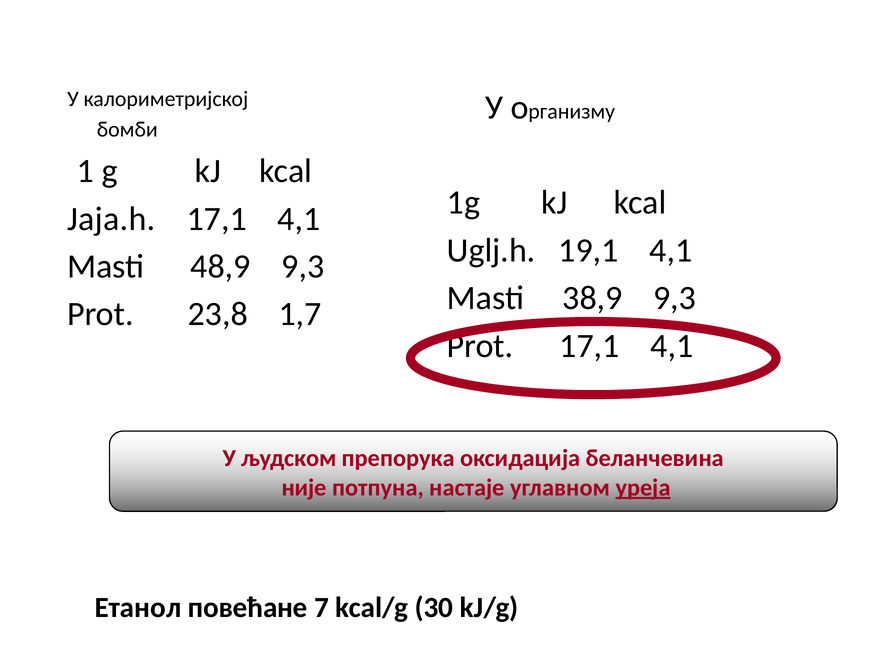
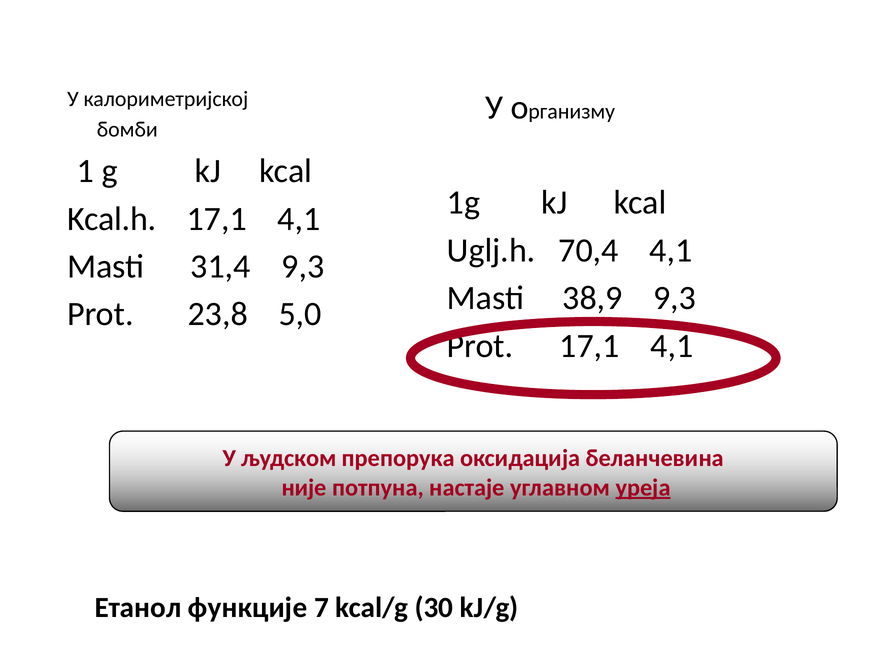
Јаја.h: Јаја.h -> Kcal.h (112, 219)
19,1: 19,1 -> 70,4 (589, 250)
48,9: 48,9 -> 31,4 (221, 266)
1,7: 1,7 -> 5,0 (300, 314)
повећане: повећане -> функције (248, 608)
